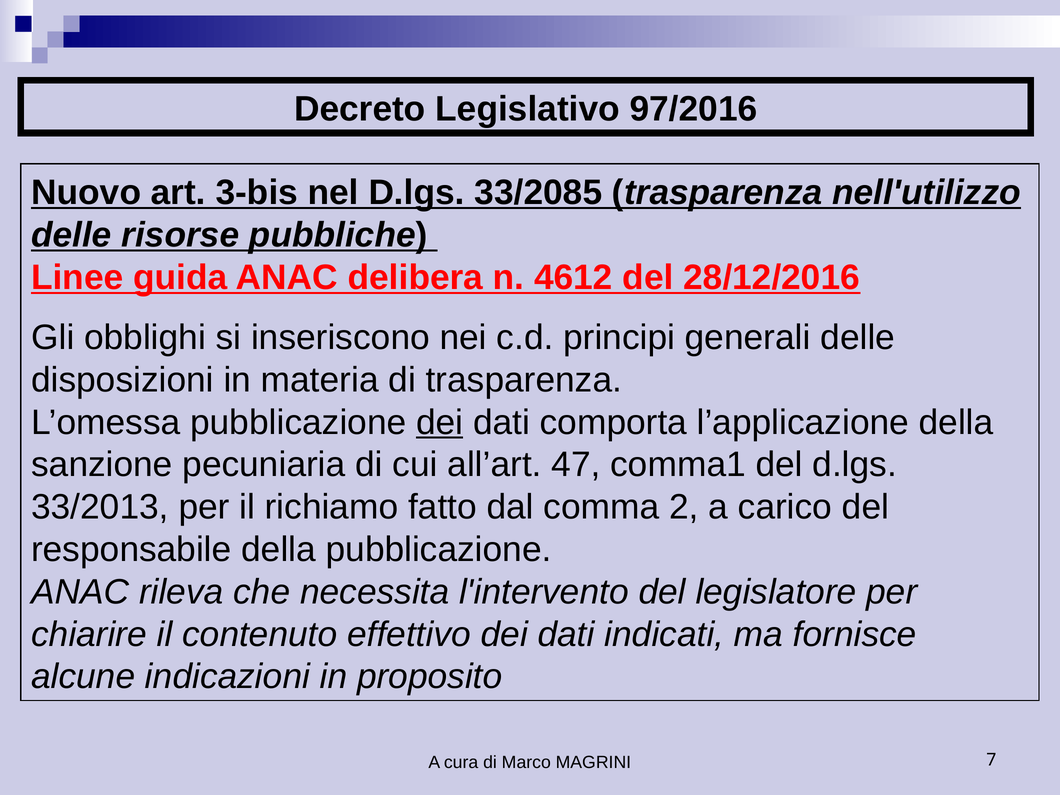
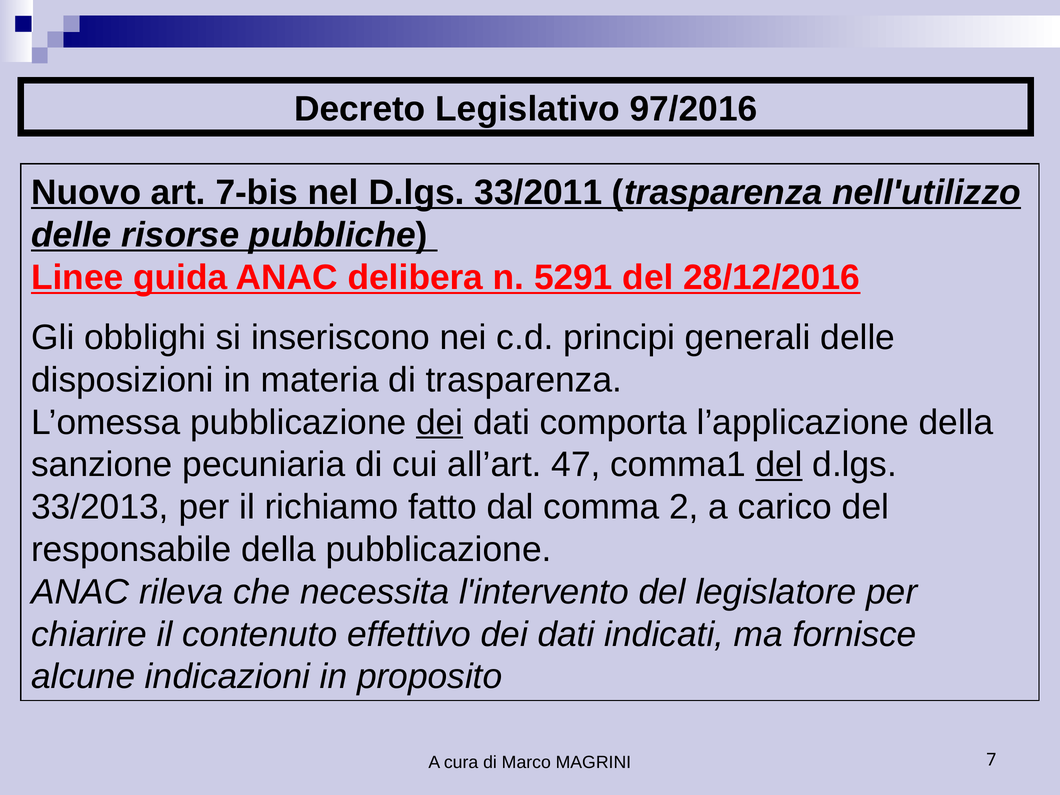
3-bis: 3-bis -> 7-bis (257, 193)
33/2085: 33/2085 -> 33/2011 (538, 193)
4612: 4612 -> 5291 (573, 277)
del underline: none -> present (779, 465)
